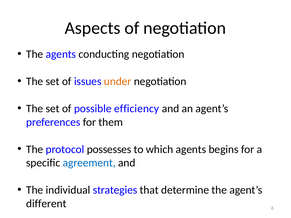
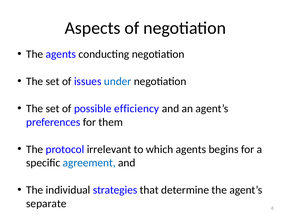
under colour: orange -> blue (118, 82)
possesses: possesses -> irrelevant (109, 149)
different: different -> separate (46, 204)
